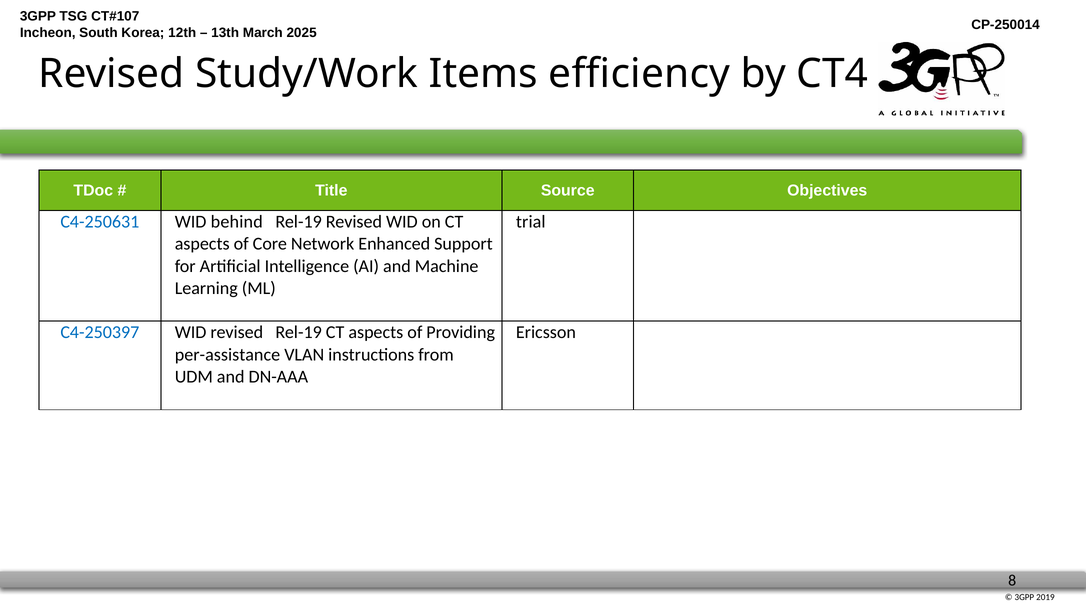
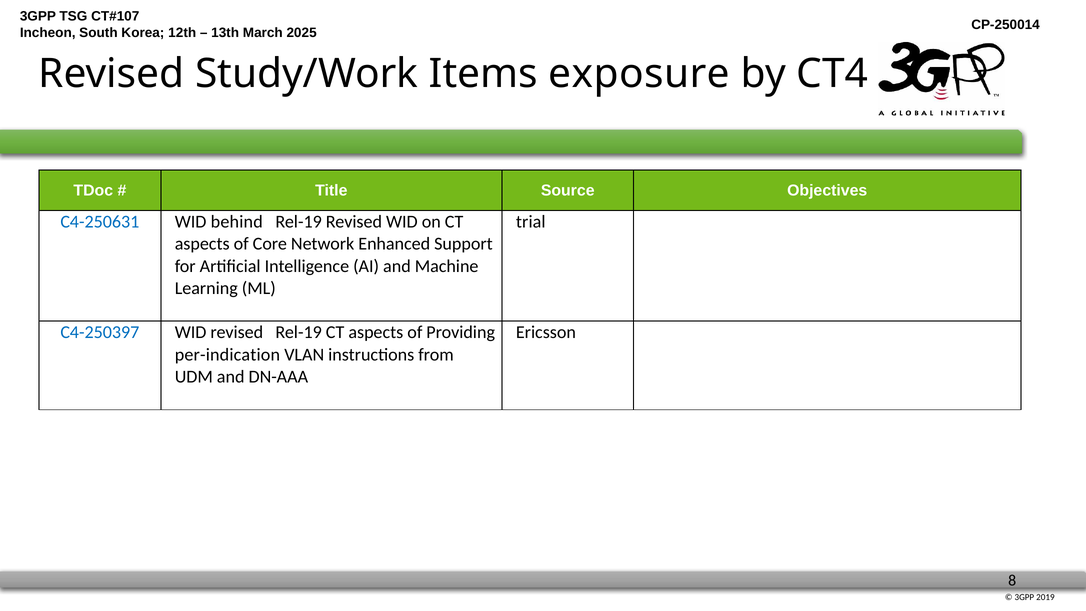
efficiency: efficiency -> exposure (639, 74)
per-assistance: per-assistance -> per-indication (227, 355)
